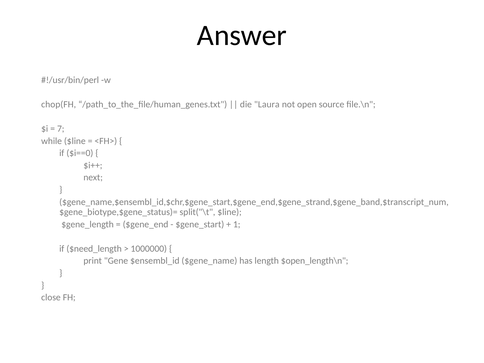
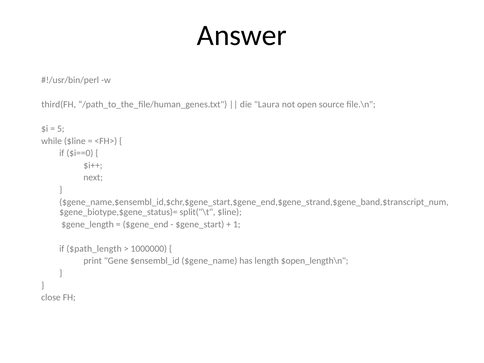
chop(FH: chop(FH -> third(FH (59, 104)
7: 7 -> 5 (61, 129)
$need_length: $need_length -> $path_length (94, 249)
